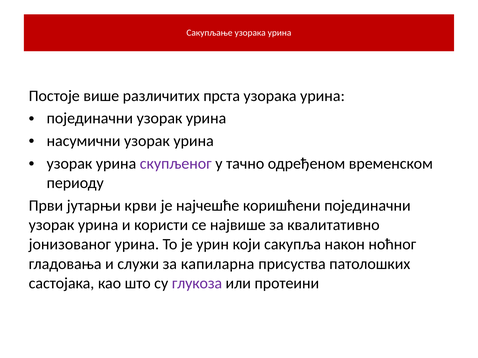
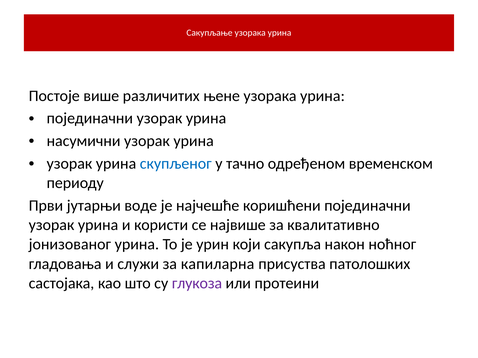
прста: прста -> њене (222, 96)
скупљеног colour: purple -> blue (176, 164)
крви: крви -> воде (141, 206)
